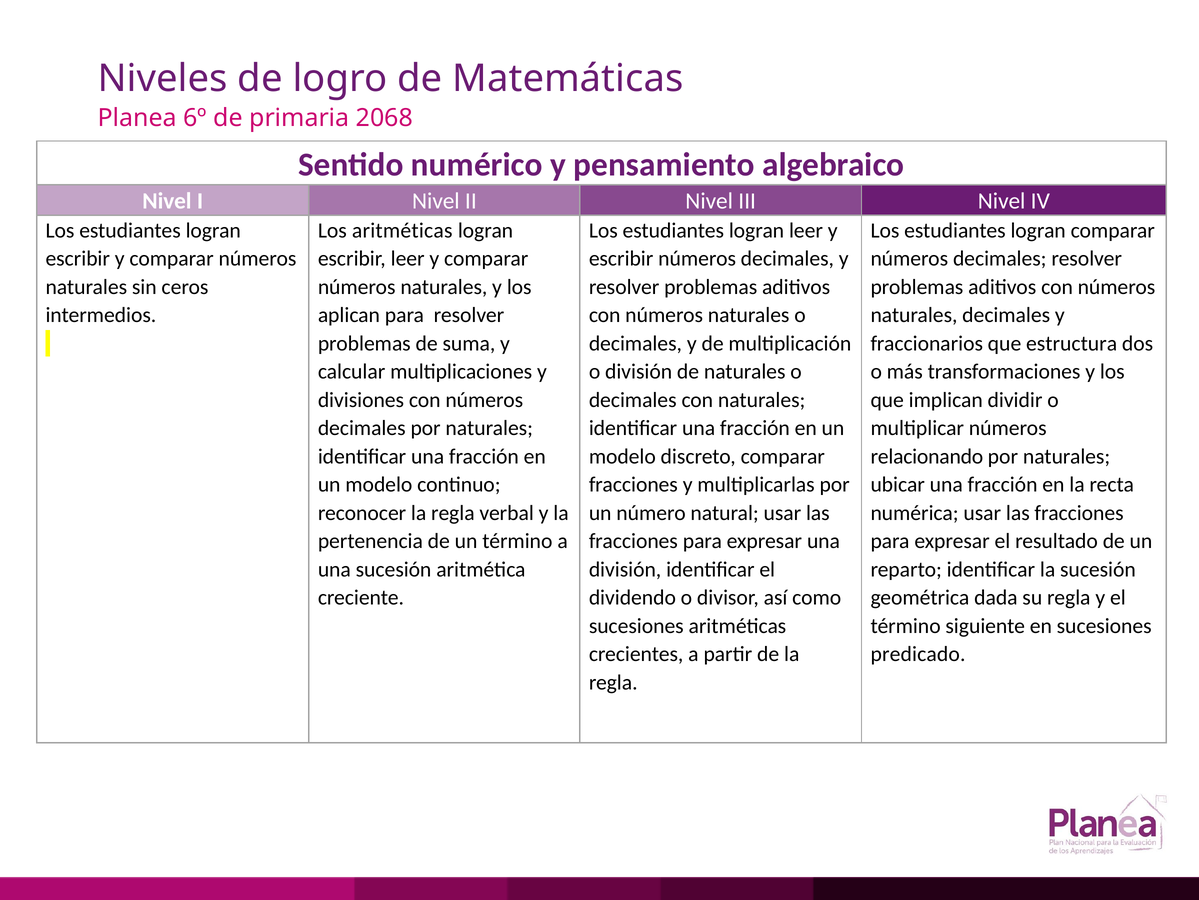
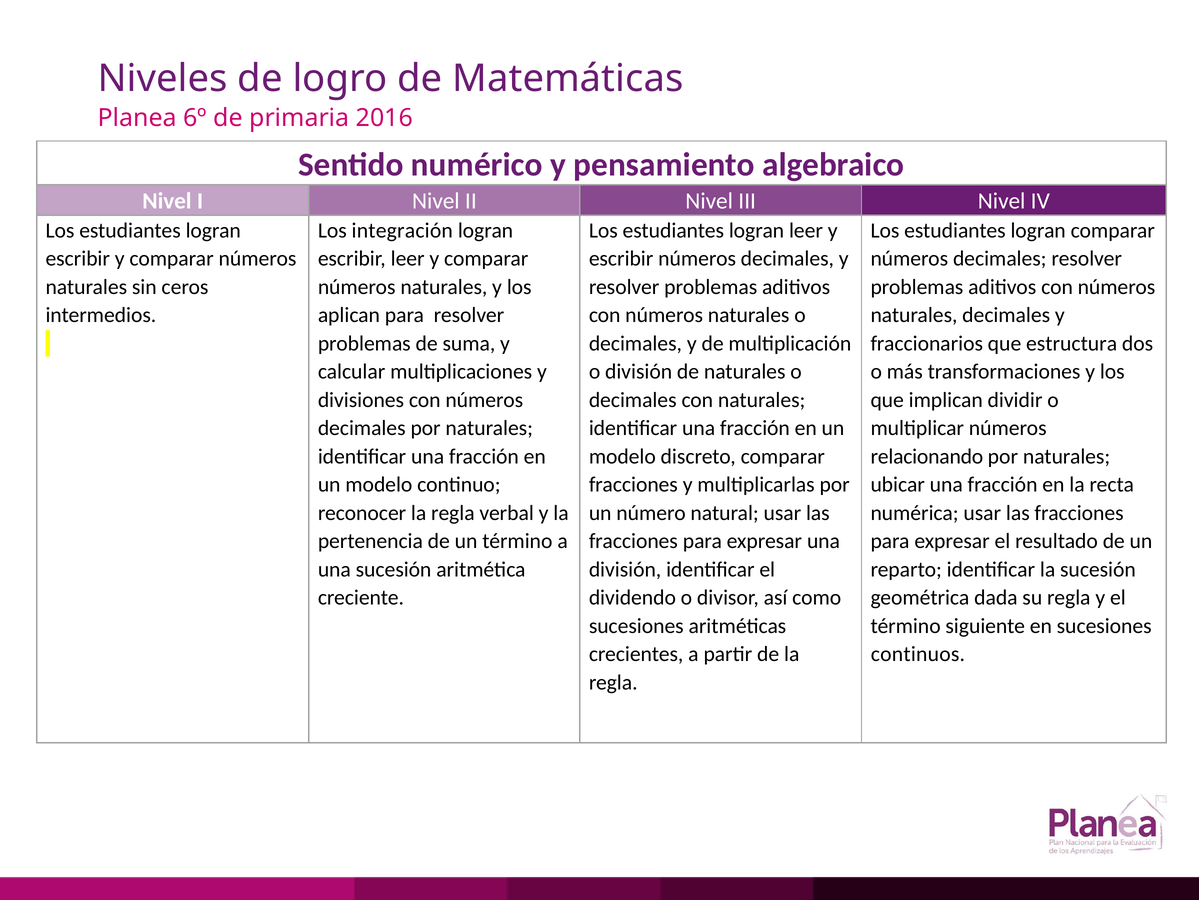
2068: 2068 -> 2016 (384, 118)
Los aritméticas: aritméticas -> integración (402, 230)
predicado: predicado -> continuos (918, 654)
